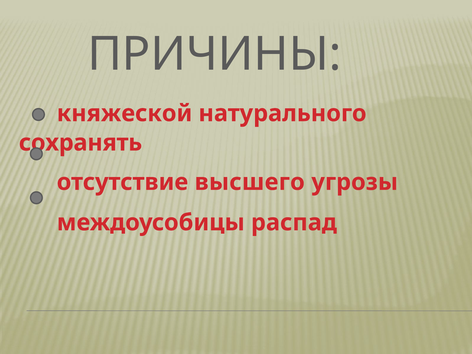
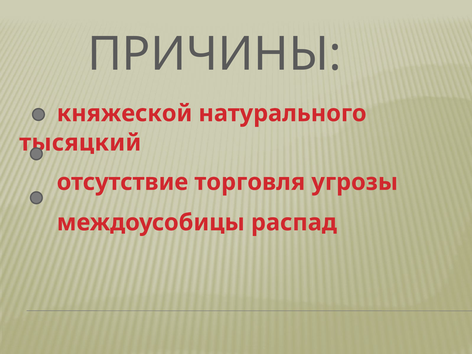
сохранять: сохранять -> тысяцкий (80, 143)
высшего: высшего -> торговля (250, 182)
